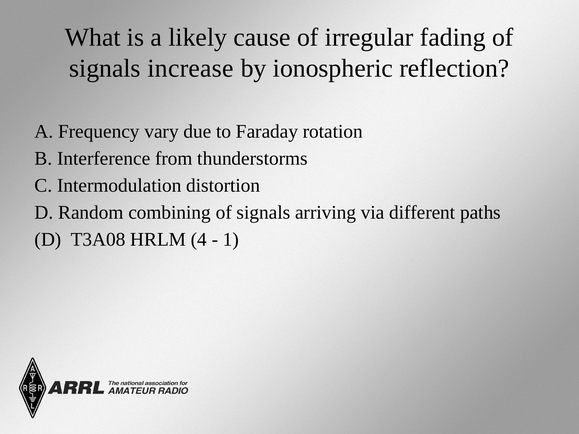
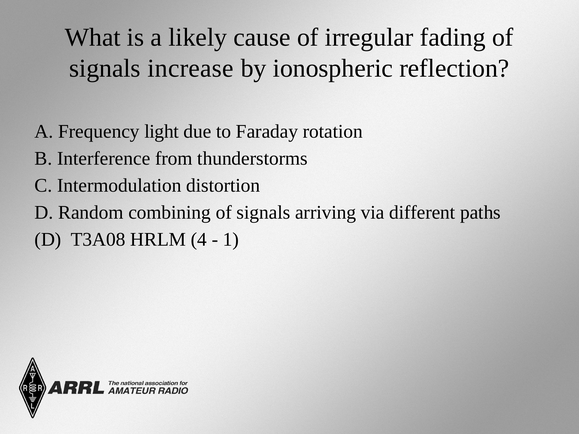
vary: vary -> light (162, 132)
